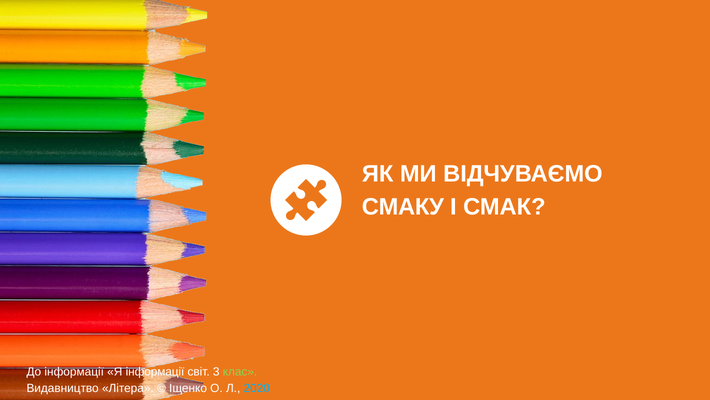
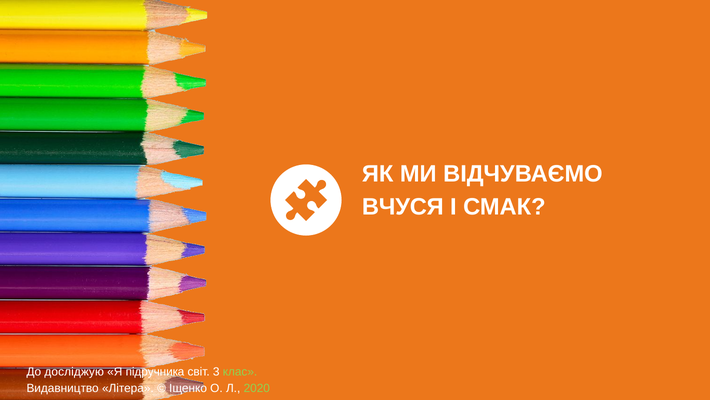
СМАКУ: СМАКУ -> ВЧУСЯ (403, 207)
До інформації: інформації -> досліджую (74, 371)
Я інформації: інформації -> підручника (155, 371)
2020 colour: light blue -> light green (257, 388)
